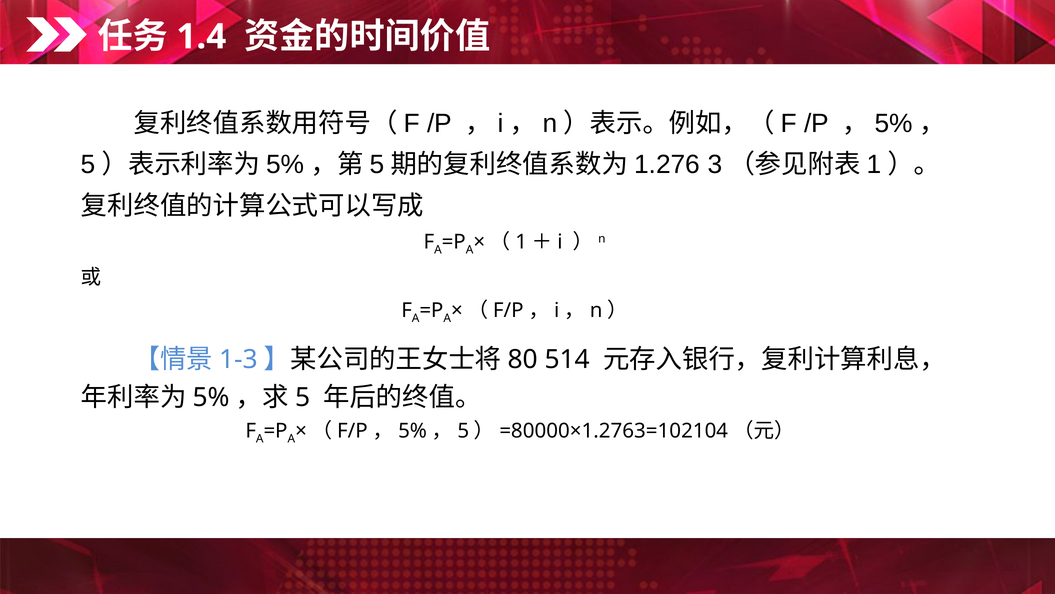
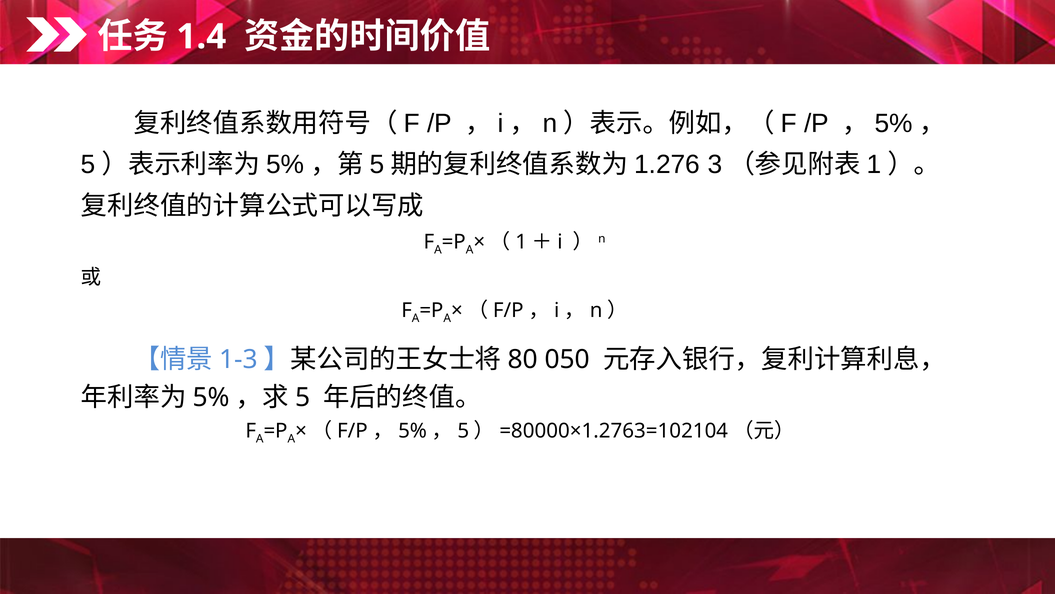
514: 514 -> 050 (567, 359)
